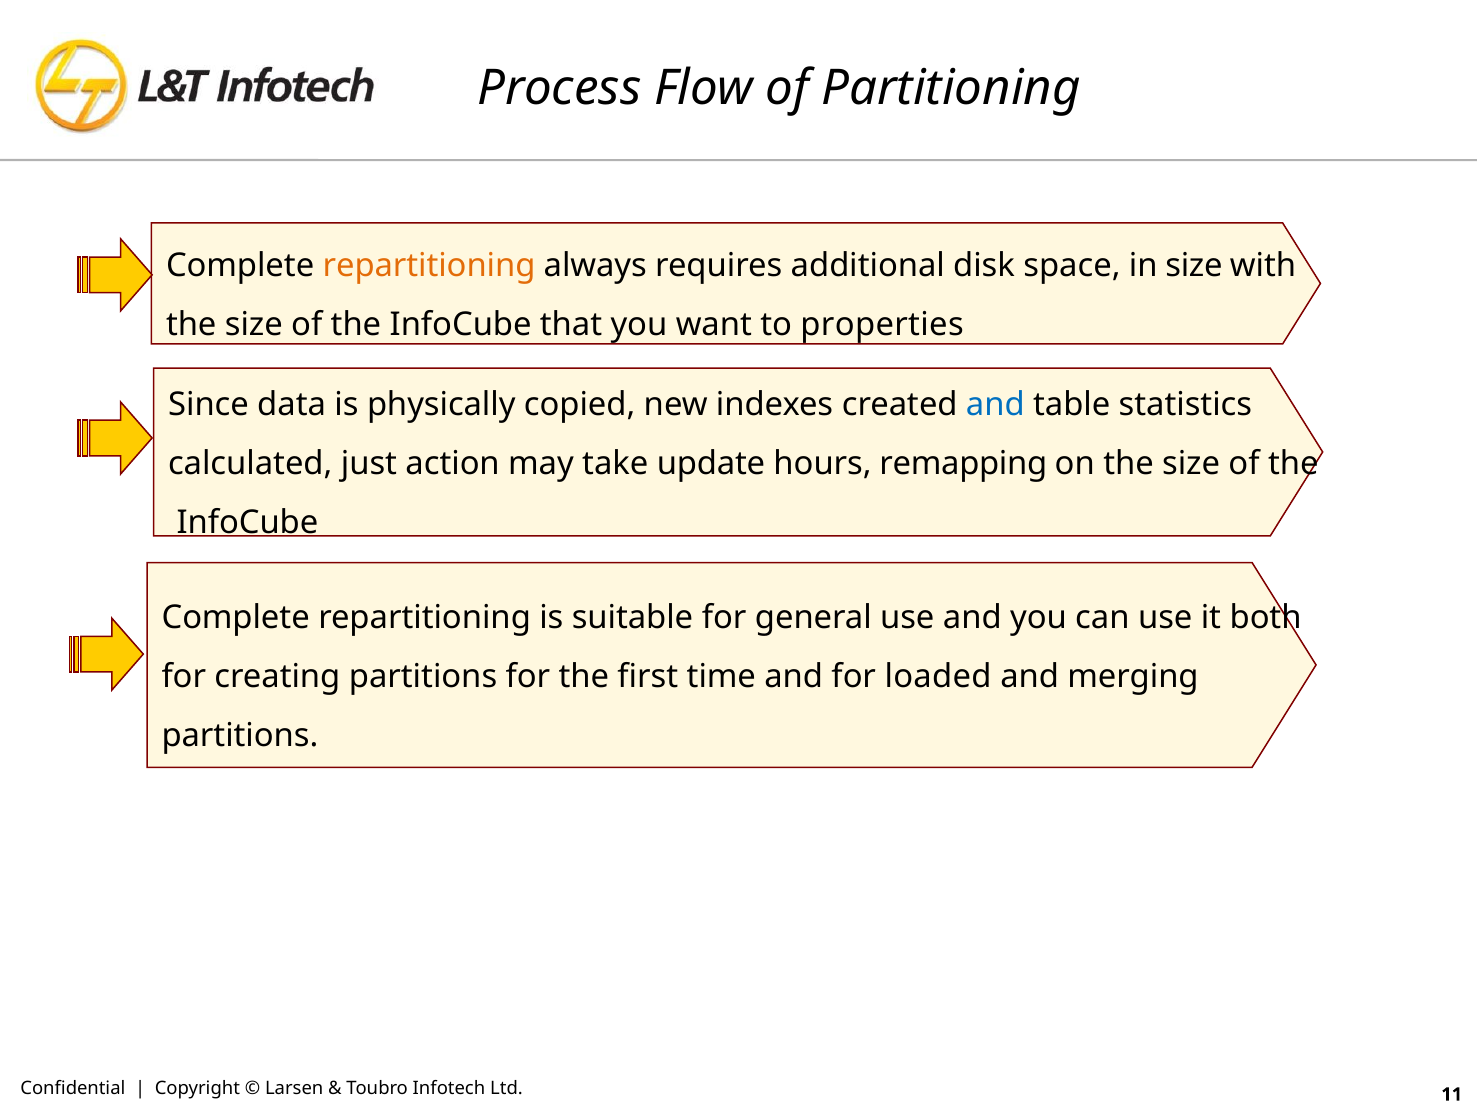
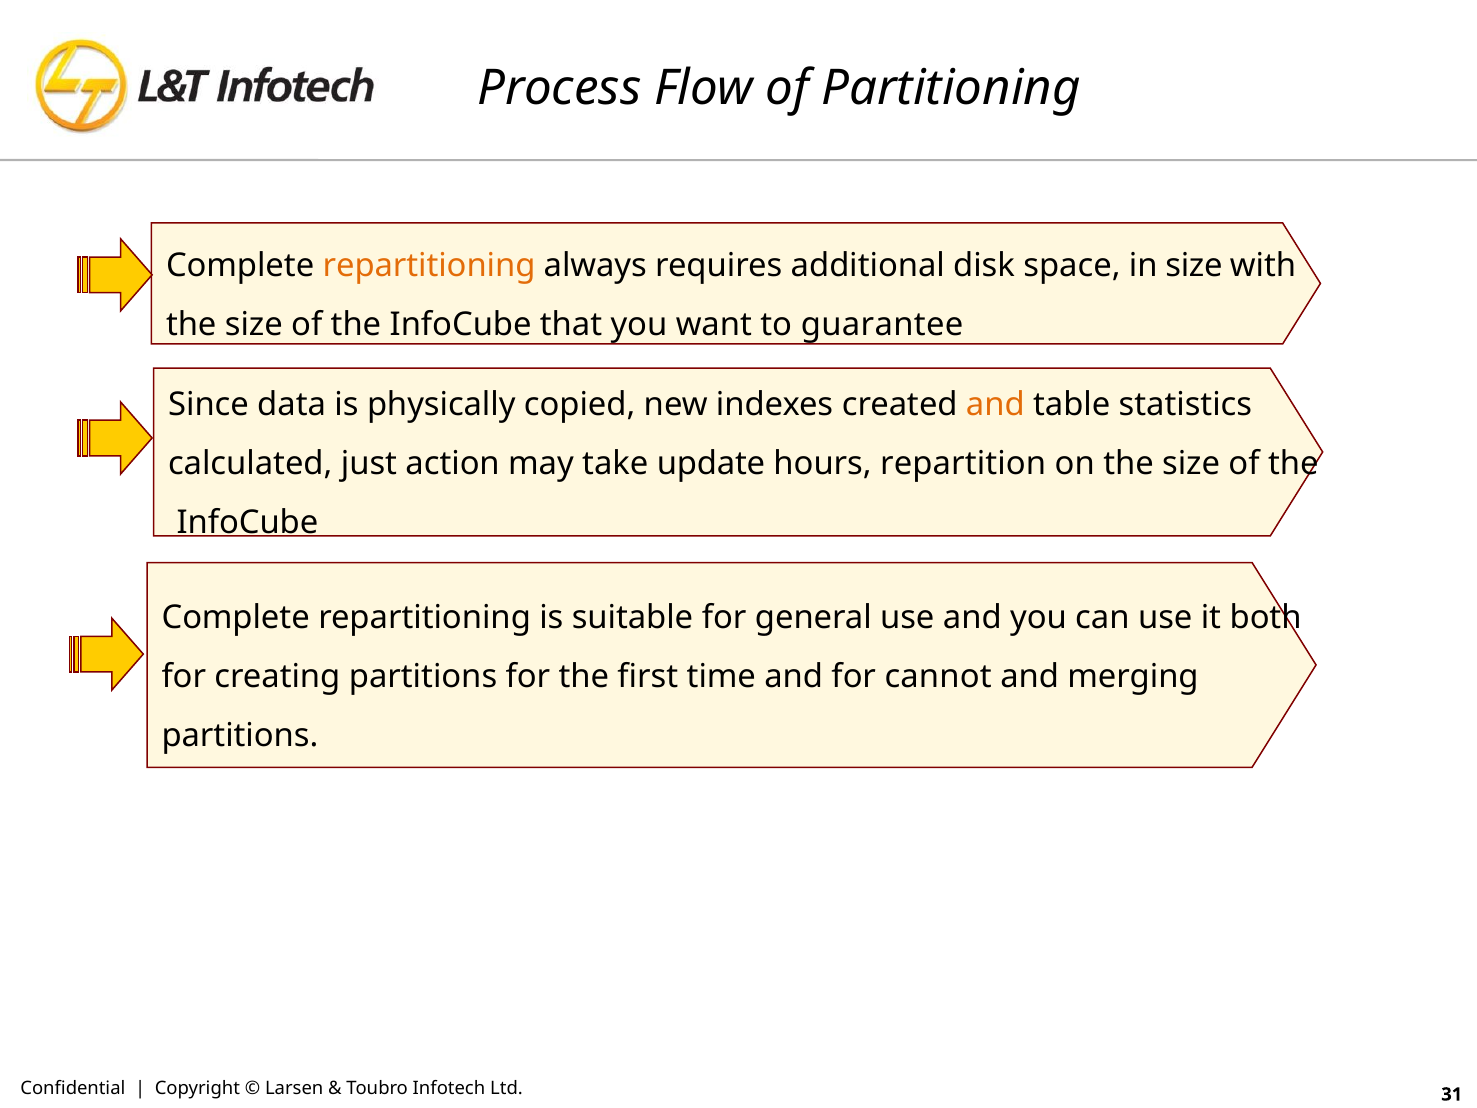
properties: properties -> guarantee (882, 325)
and colour: blue -> orange (995, 405)
remapping: remapping -> repartition (963, 464)
loaded: loaded -> cannot (938, 677)
11: 11 -> 31 (1452, 1094)
